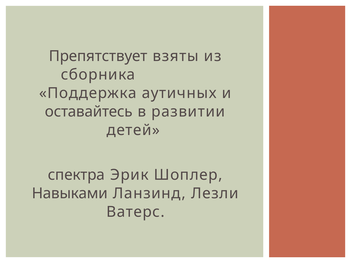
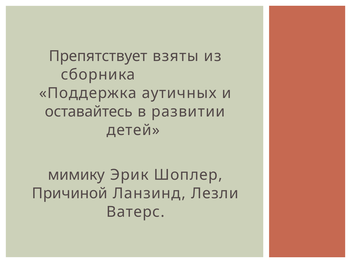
спектра: спектра -> мимику (76, 175)
Навыками: Навыками -> Причиной (70, 193)
